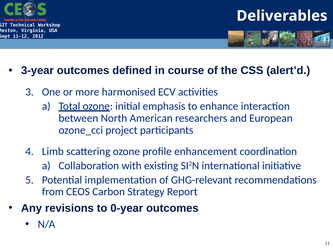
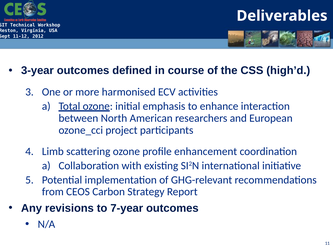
alert’d: alert’d -> high’d (288, 70)
0-year: 0-year -> 7-year (127, 208)
